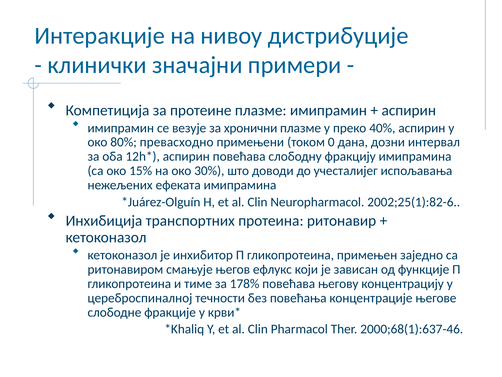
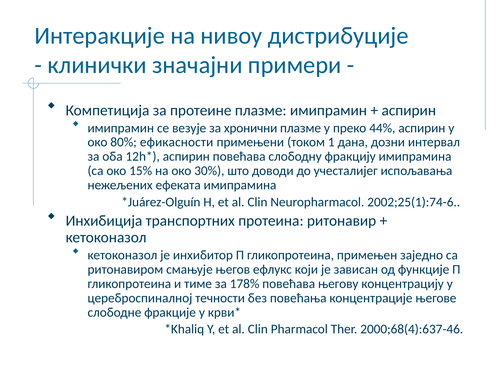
40%: 40% -> 44% (382, 128)
превасходно: превасходно -> ефикасности (177, 142)
0: 0 -> 1 (331, 142)
2002;25(1):82-6: 2002;25(1):82-6 -> 2002;25(1):74-6 (414, 202)
2000;68(1):637-46: 2000;68(1):637-46 -> 2000;68(4):637-46 (412, 329)
